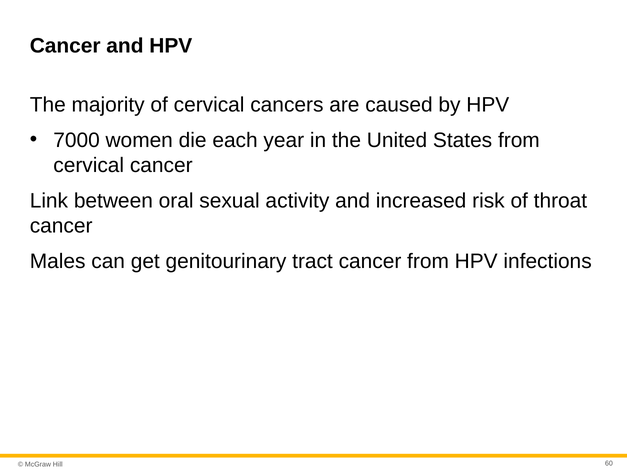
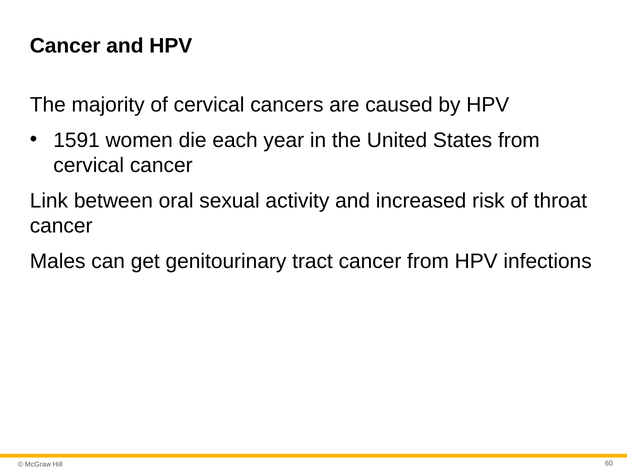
7000: 7000 -> 1591 (77, 140)
